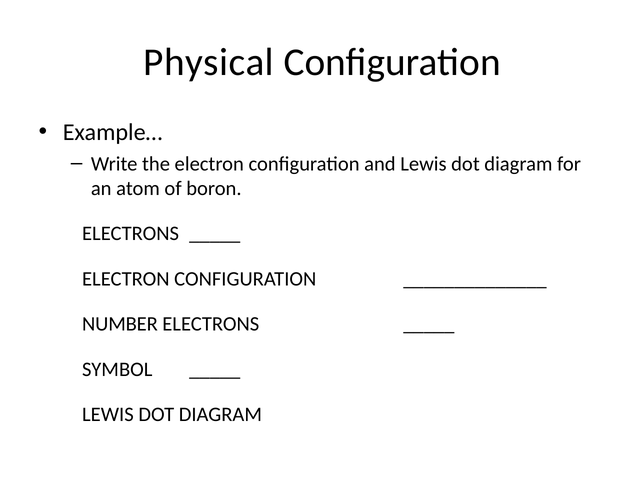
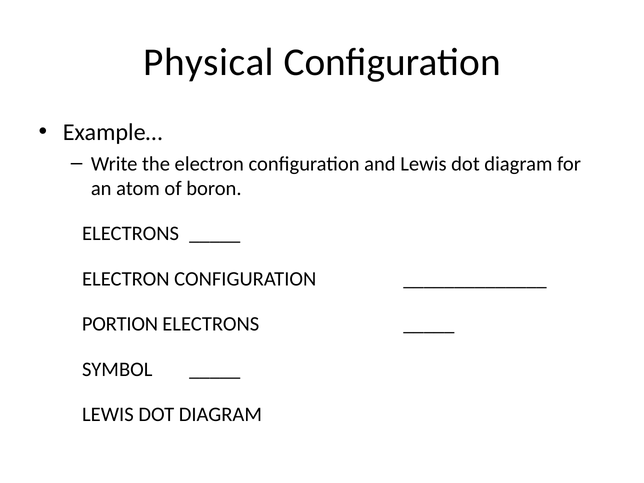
NUMBER: NUMBER -> PORTION (120, 324)
